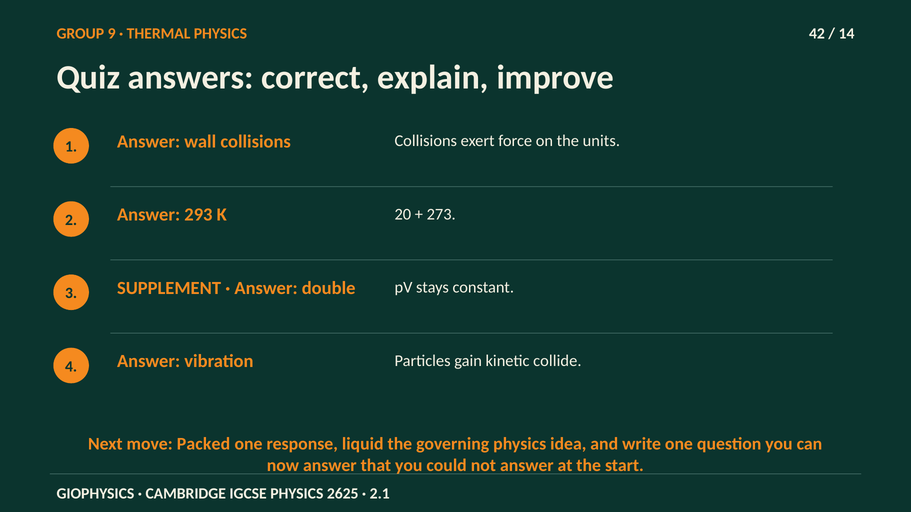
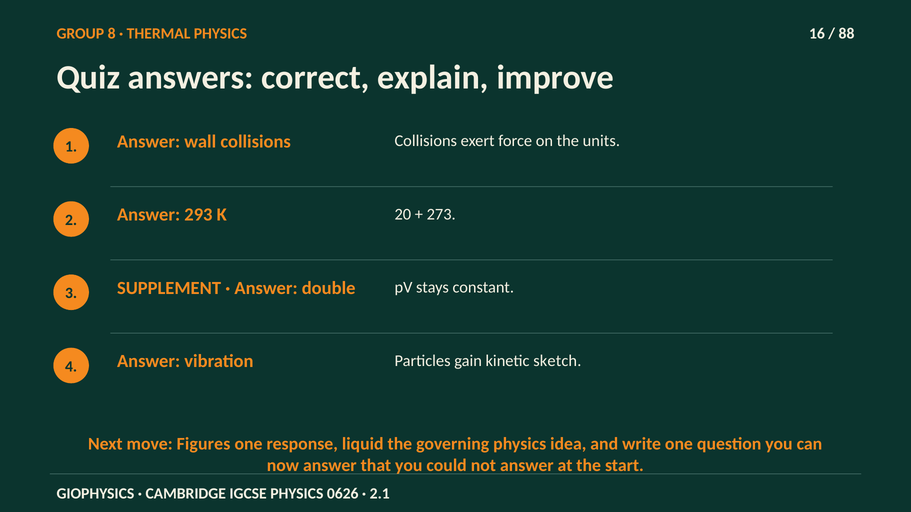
9: 9 -> 8 (112, 34)
42: 42 -> 16 (817, 34)
14: 14 -> 88 (847, 34)
collide: collide -> sketch (557, 361)
Packed: Packed -> Figures (203, 444)
2625: 2625 -> 0626 (343, 494)
